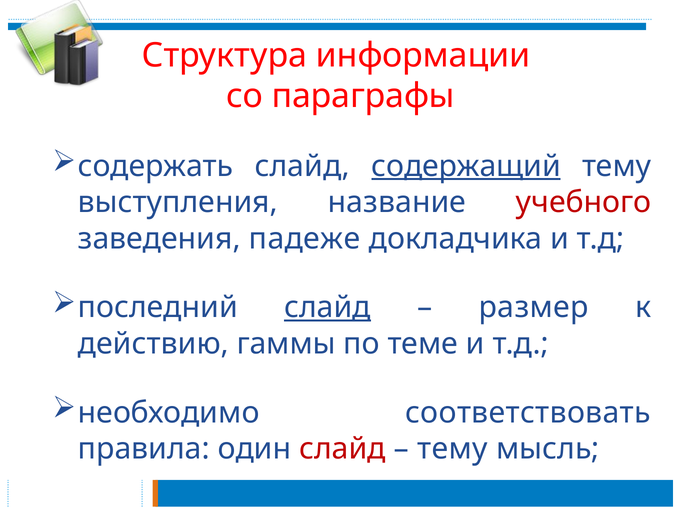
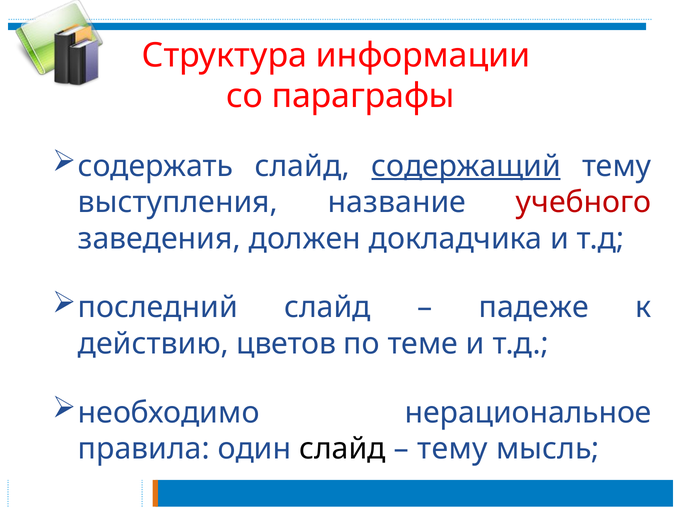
падеже: падеже -> должен (305, 239)
слайд underline: present -> none (327, 308)
размер: размер -> падеже (534, 308)
гаммы: гаммы -> цветов (286, 344)
соответствовать: соответствовать -> нерациональное (528, 413)
слайд colour: red -> black (342, 449)
